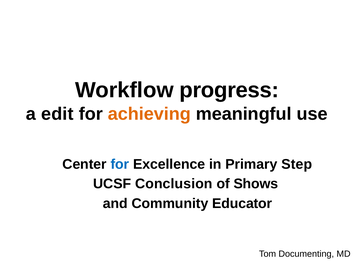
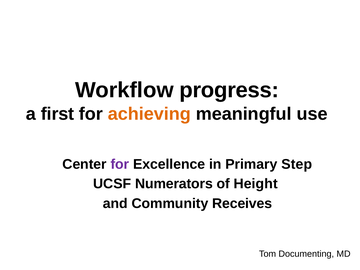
edit: edit -> first (58, 114)
for colour: blue -> purple (120, 164)
Conclusion: Conclusion -> Numerators (174, 184)
Shows: Shows -> Height (256, 184)
Educator: Educator -> Receives (242, 203)
